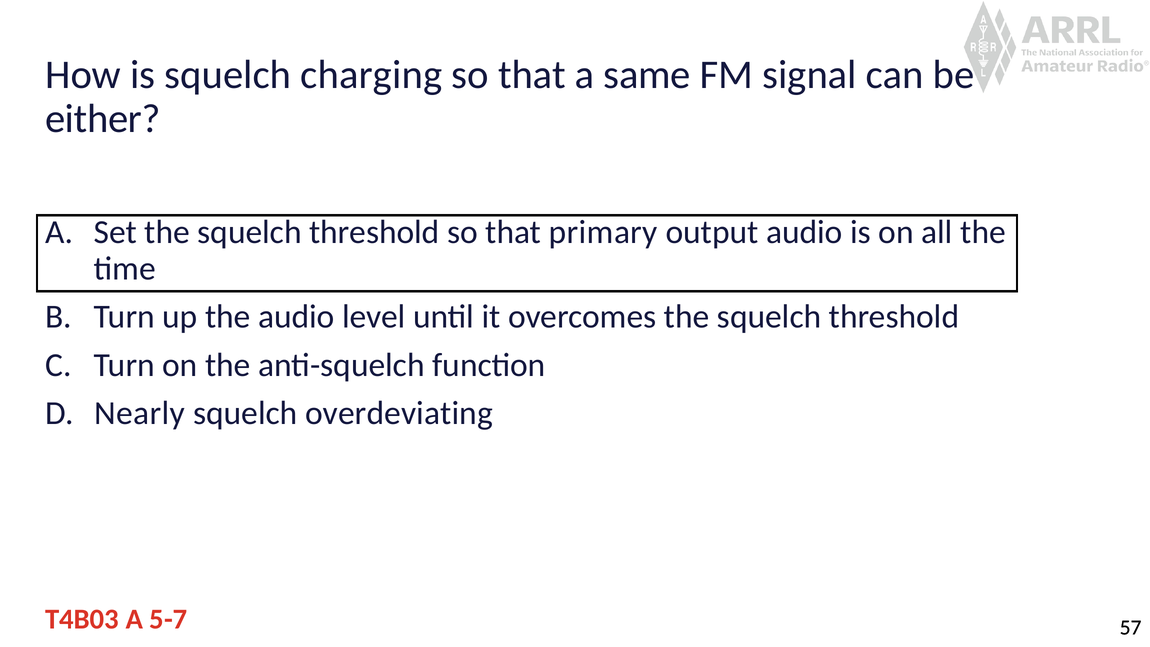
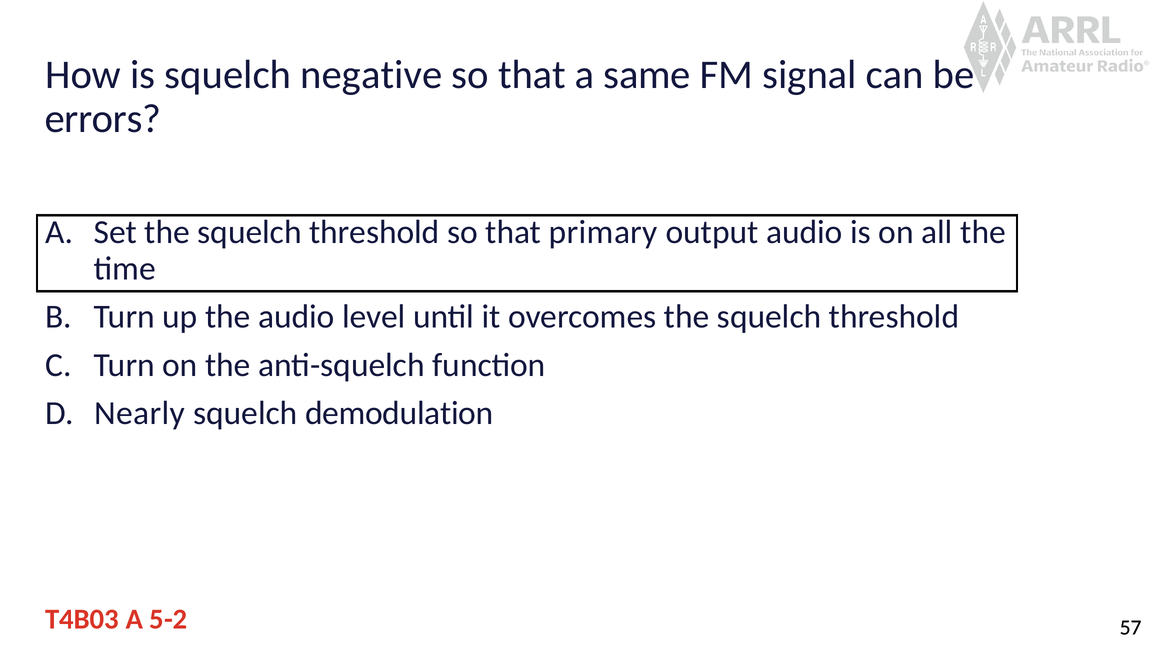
charging: charging -> negative (371, 75)
either: either -> errors (103, 119)
overdeviating: overdeviating -> demodulation (399, 413)
5-7: 5-7 -> 5-2 (168, 619)
